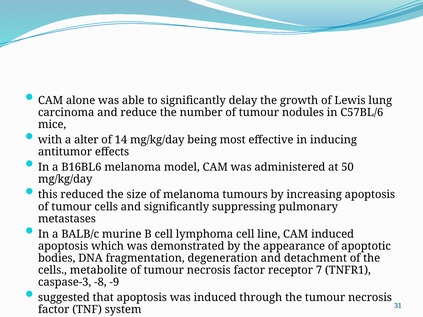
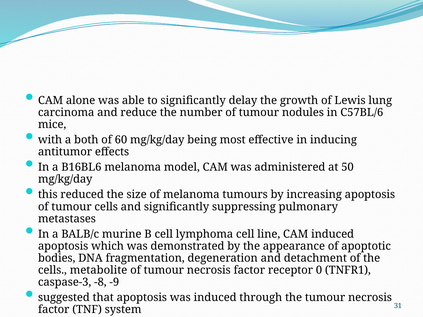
alter: alter -> both (86, 140)
14: 14 -> 60 (121, 140)
7: 7 -> 0 (319, 270)
